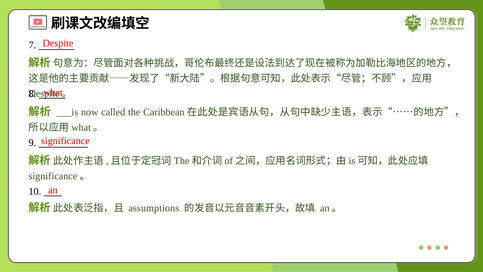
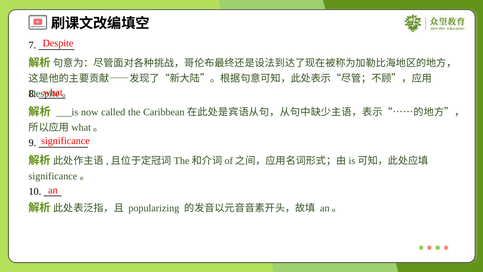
assumptions: assumptions -> popularizing (154, 208)
